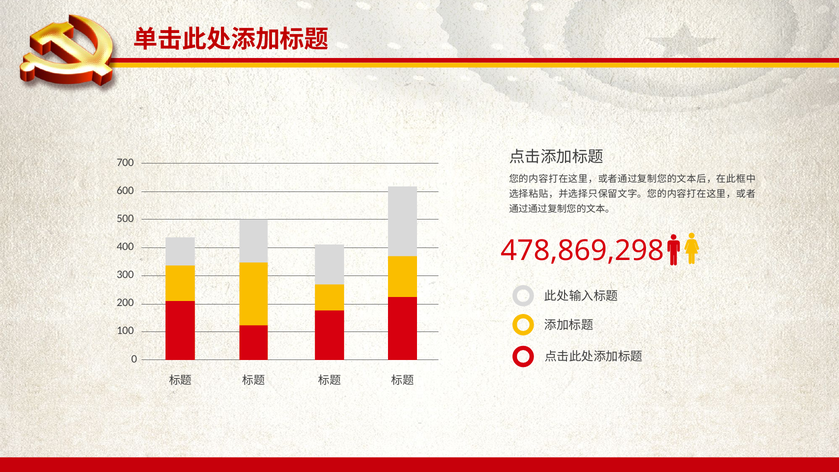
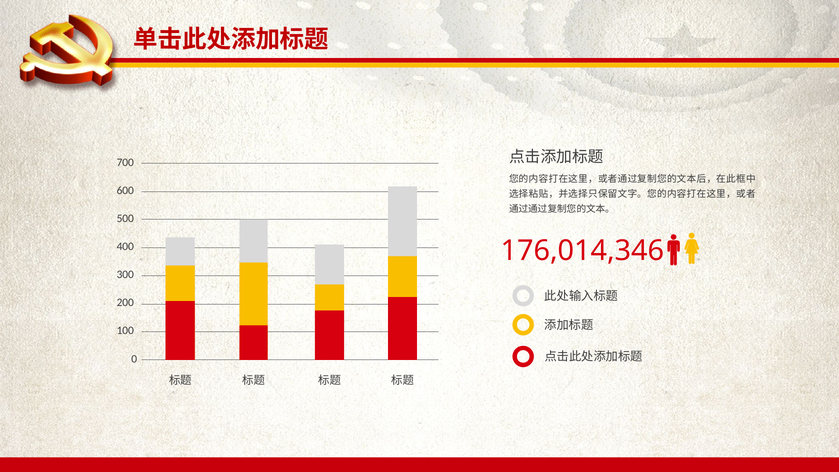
478,869,298: 478,869,298 -> 176,014,346 (582, 251)
